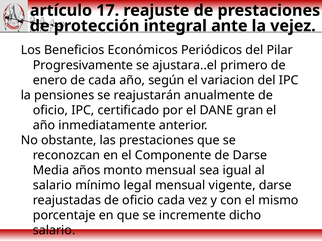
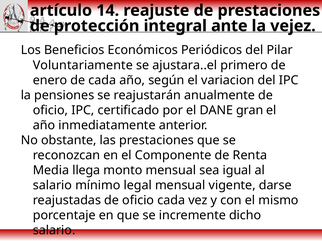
17: 17 -> 14 (108, 10)
Progresivamente: Progresivamente -> Voluntariamente (83, 65)
de Darse: Darse -> Renta (250, 155)
años: años -> llega (86, 171)
